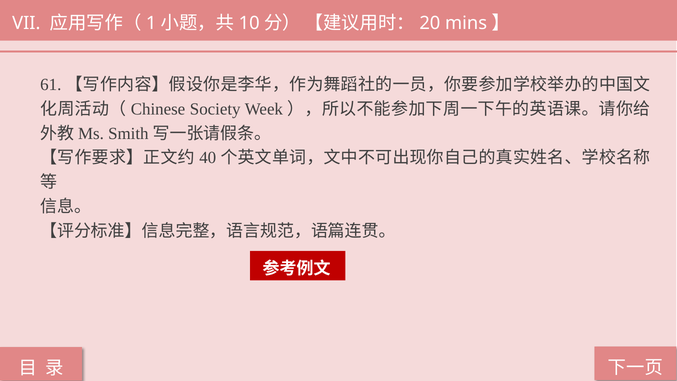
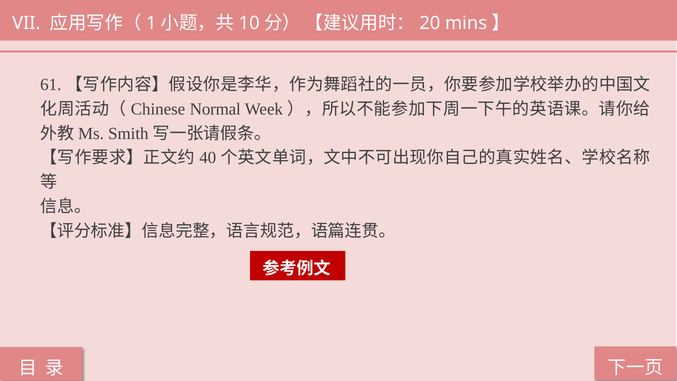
Society: Society -> Normal (215, 109)
